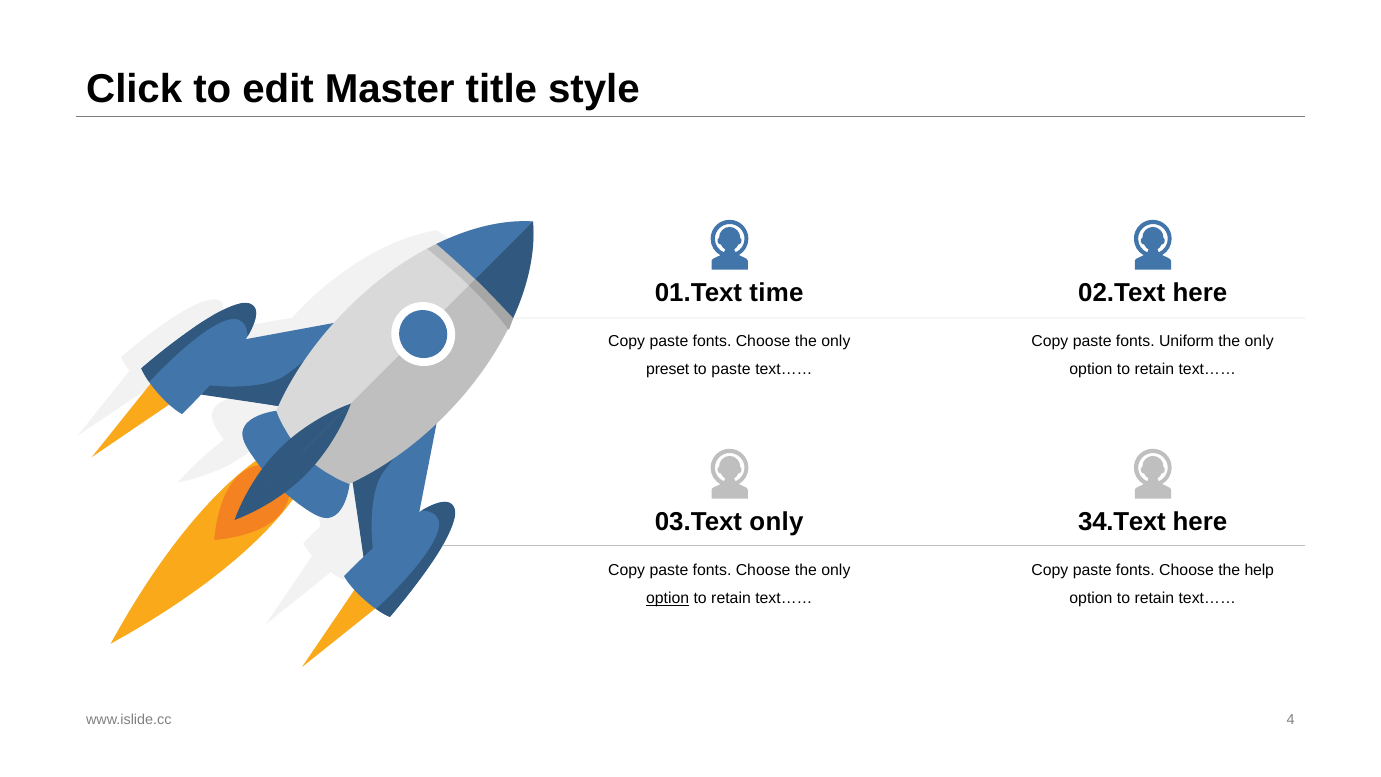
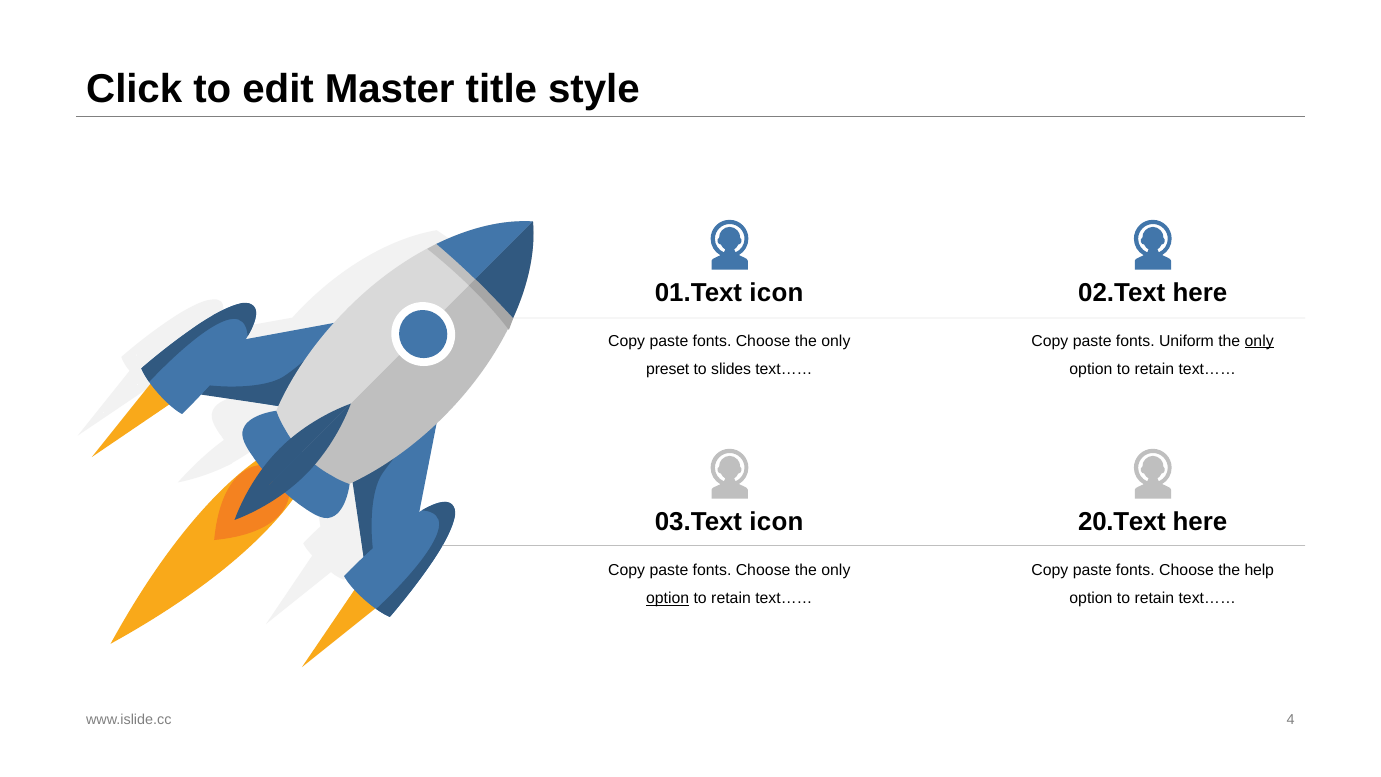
01.Text time: time -> icon (776, 293)
only underline: none -> present (1259, 341)
to paste: paste -> slides (731, 369)
03.Text only: only -> icon (776, 522)
34.Text: 34.Text -> 20.Text (1122, 522)
